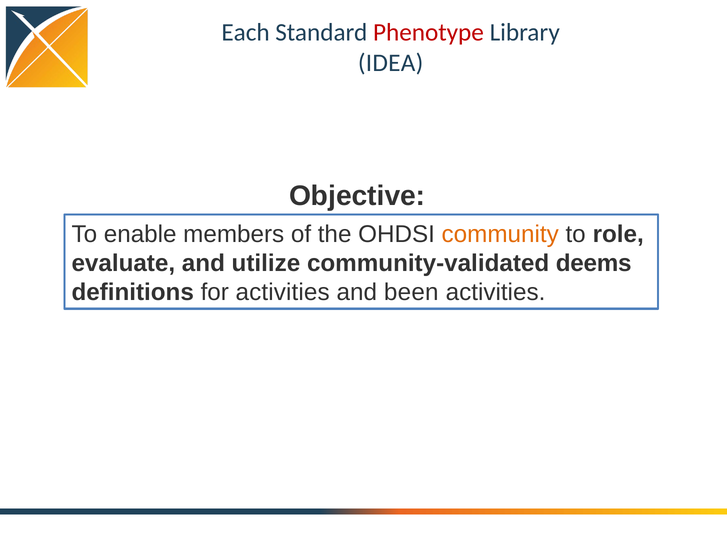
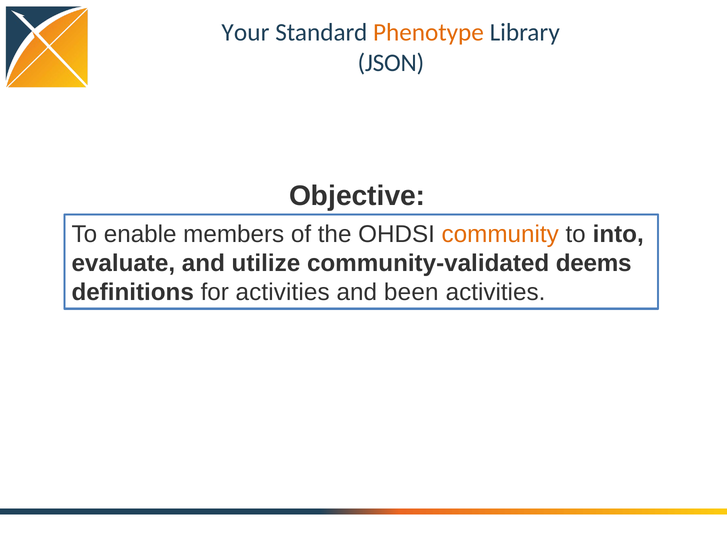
Each: Each -> Your (245, 33)
Phenotype colour: red -> orange (428, 33)
IDEA: IDEA -> JSON (391, 63)
role: role -> into (618, 234)
